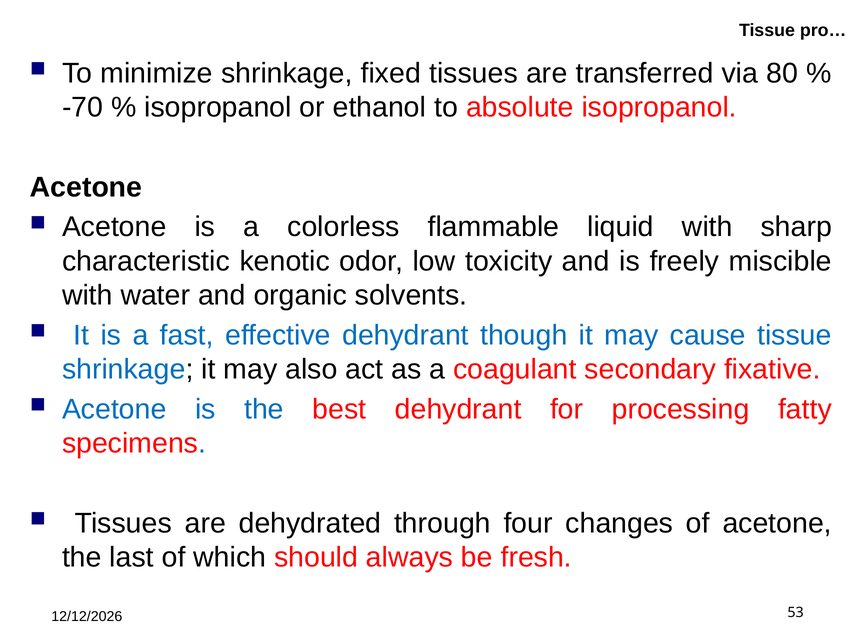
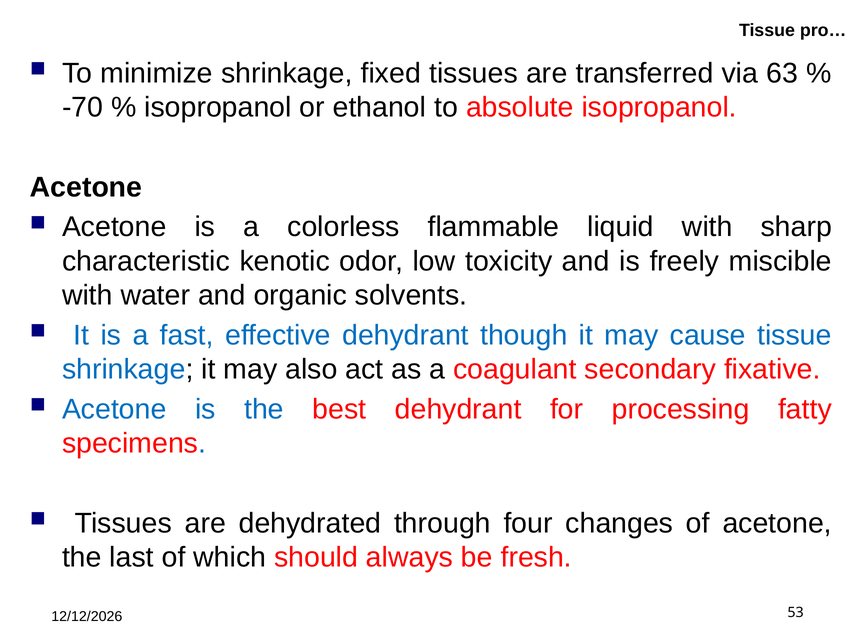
80: 80 -> 63 (782, 73)
